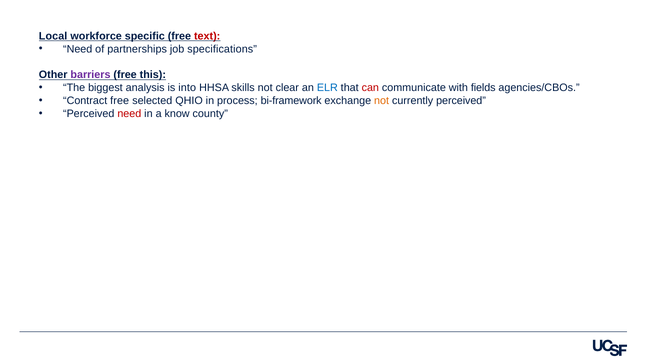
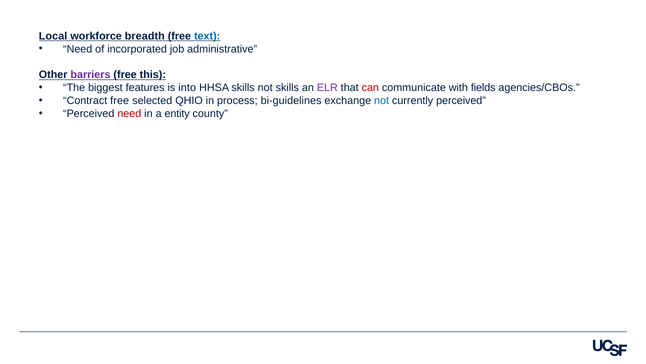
specific: specific -> breadth (145, 36)
text colour: red -> blue (207, 36)
partnerships: partnerships -> incorporated (137, 49)
specifications: specifications -> administrative (222, 49)
analysis: analysis -> features (145, 88)
not clear: clear -> skills (287, 88)
ELR colour: blue -> purple (327, 88)
bi-framework: bi-framework -> bi-guidelines (291, 101)
not colour: orange -> blue (382, 101)
know: know -> entity (177, 114)
